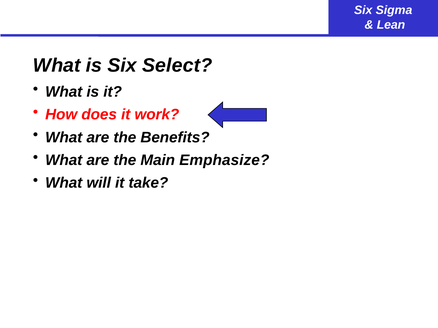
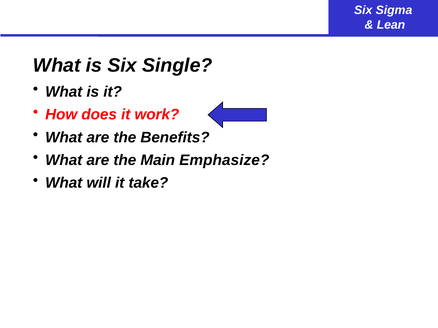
Select: Select -> Single (177, 66)
